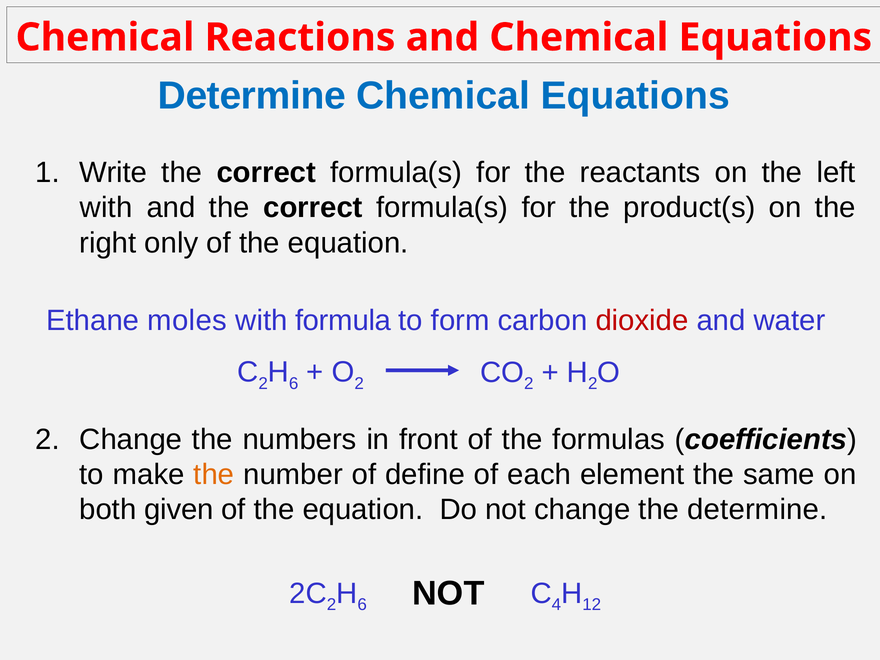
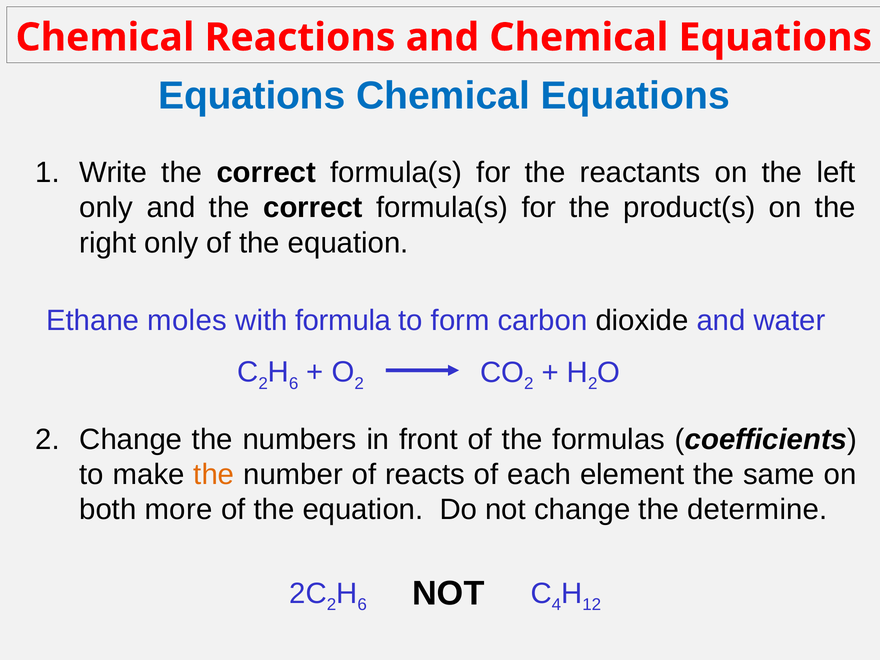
Determine: Determine -> Equations (252, 96)
with: with -> only (106, 208)
dioxide colour: red -> black (642, 320)
define: define -> reacts (425, 475)
given: given -> more (179, 510)
